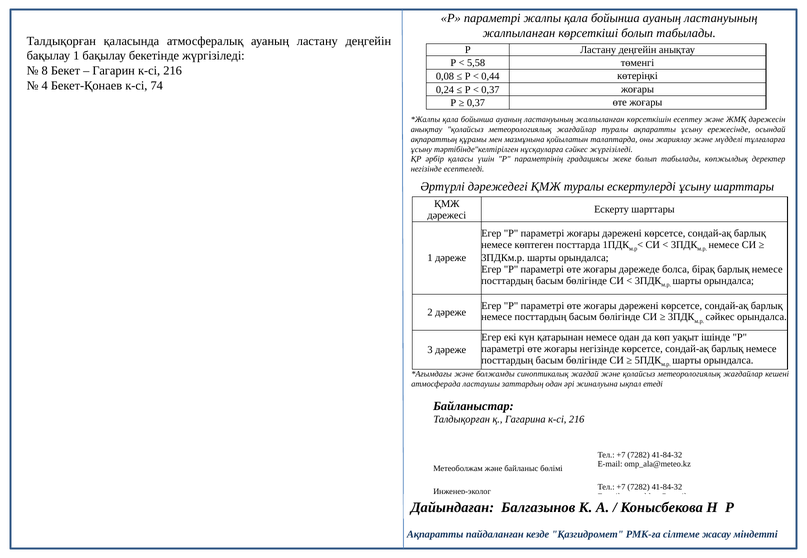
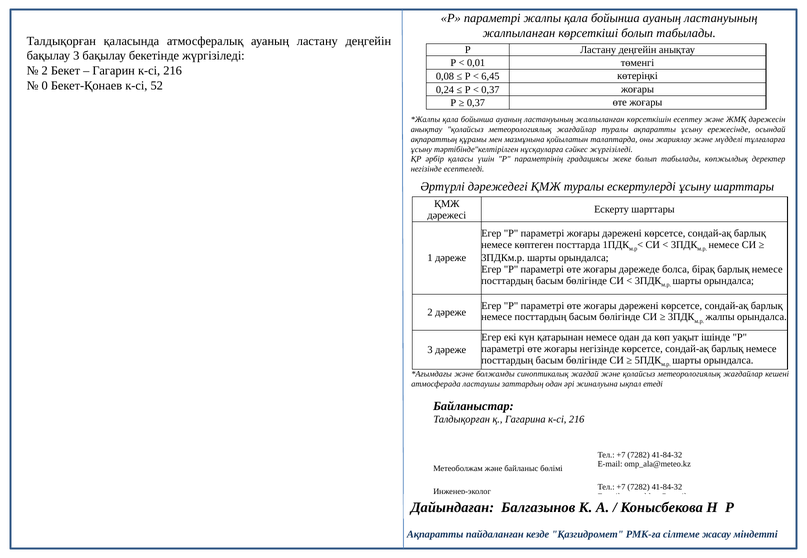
бақылау 1: 1 -> 3 (76, 56)
5,58: 5,58 -> 0,01 (476, 63)
8: 8 -> 2 (45, 71)
0,44: 0,44 -> 6,45 (490, 76)
4: 4 -> 0 (45, 86)
74: 74 -> 52 (157, 86)
сәйкес: сәйкес -> жалпы (720, 317)
